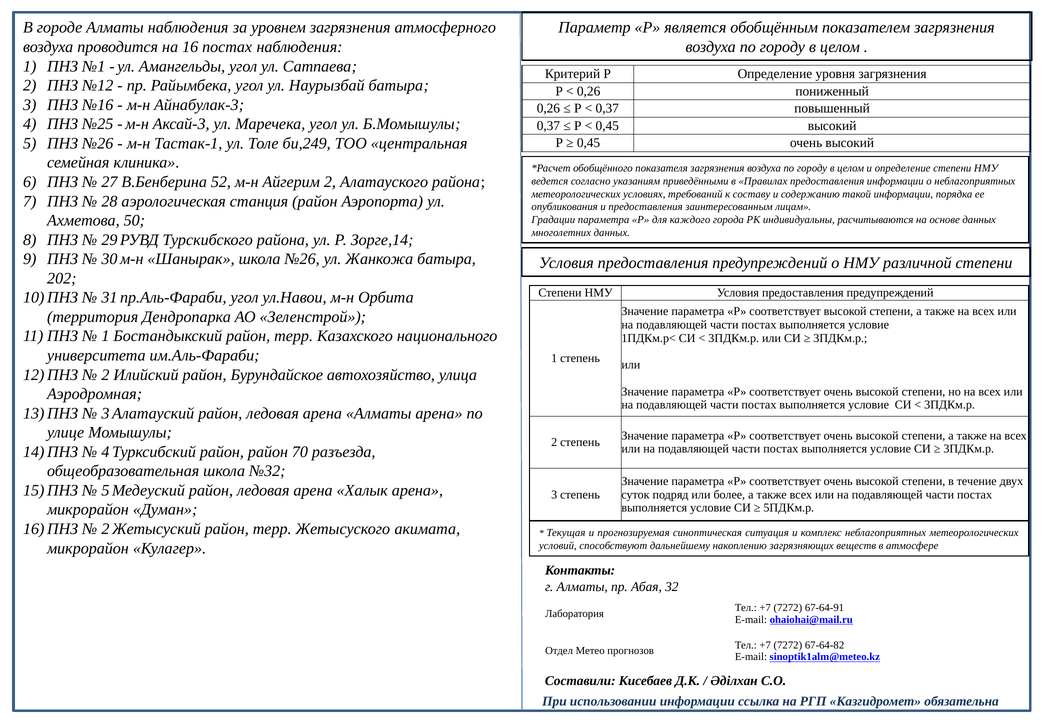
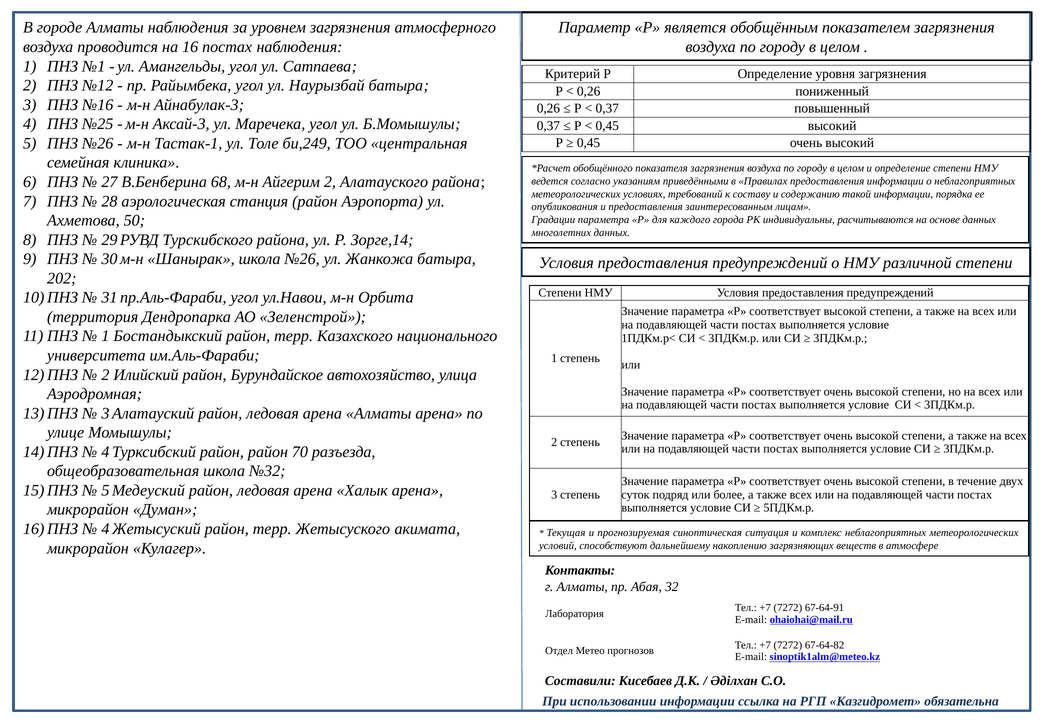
52: 52 -> 68 (221, 182)
2: 2 -> 4 (105, 529)
